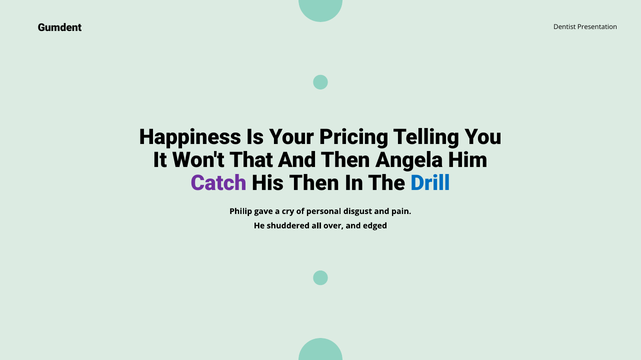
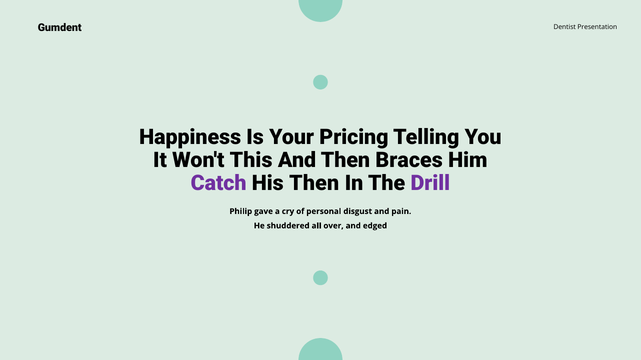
That: That -> This (251, 161)
Angela: Angela -> Braces (409, 161)
Drill colour: blue -> purple (430, 184)
